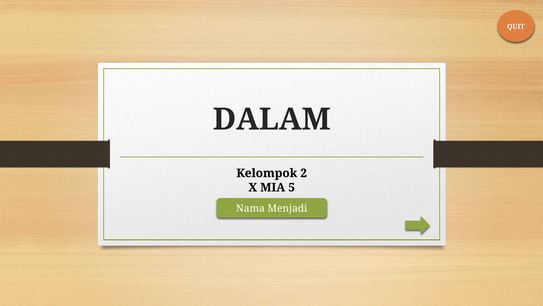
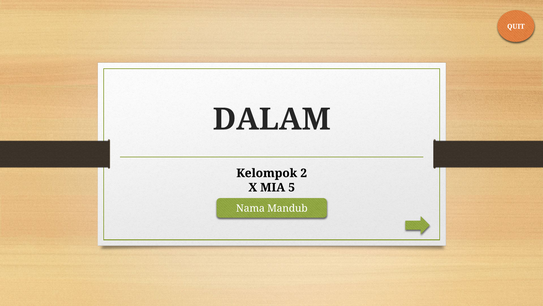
Menjadi: Menjadi -> Mandub (287, 208)
